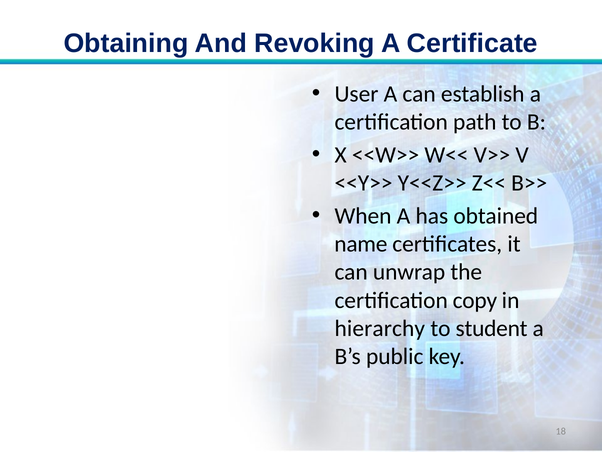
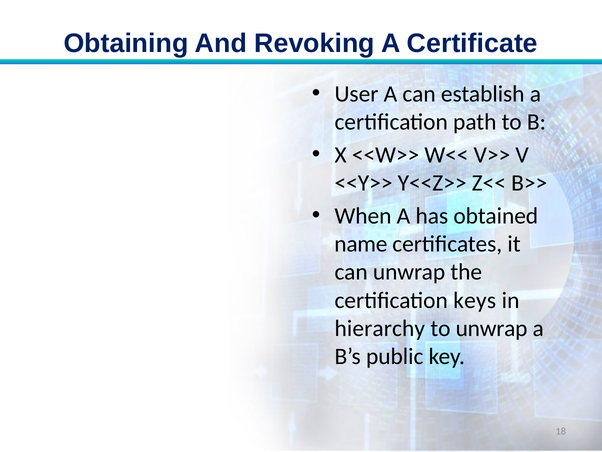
copy: copy -> keys (475, 300)
to student: student -> unwrap (492, 328)
